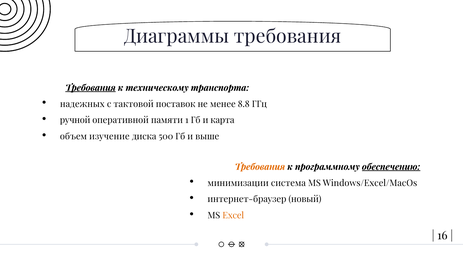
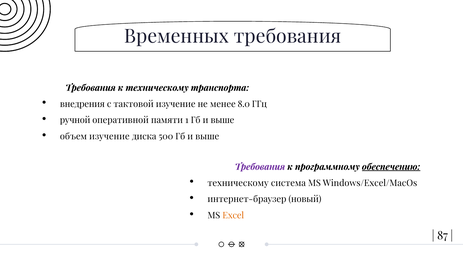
Диаграммы: Диаграммы -> Временных (177, 36)
Требования underline: present -> none (91, 88)
надежных: надежных -> внедрения (82, 104)
тактовой поставок: поставок -> изучение (176, 104)
8.8: 8.8 -> 8.0 (244, 104)
1 Гб и карта: карта -> выше (222, 120)
Требования colour: orange -> purple (260, 166)
минимизации: минимизации -> техническому (238, 183)
16: 16 -> 87 (442, 235)
